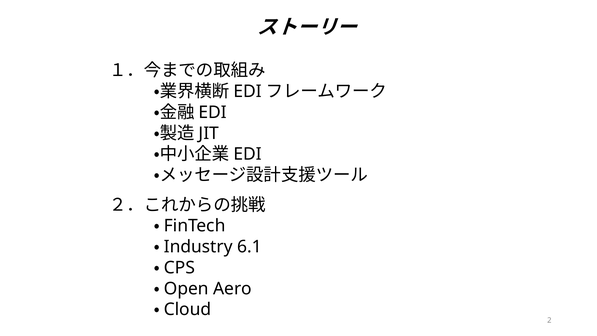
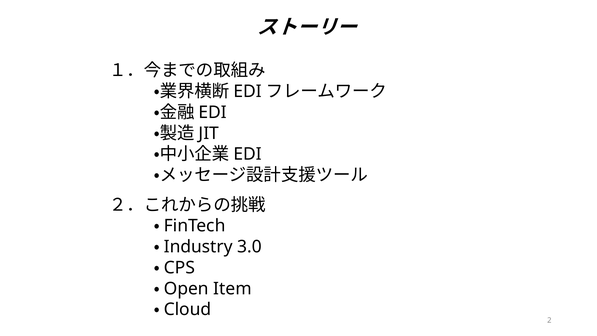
6.1: 6.1 -> 3.0 (249, 247)
Aero: Aero -> Item (232, 288)
